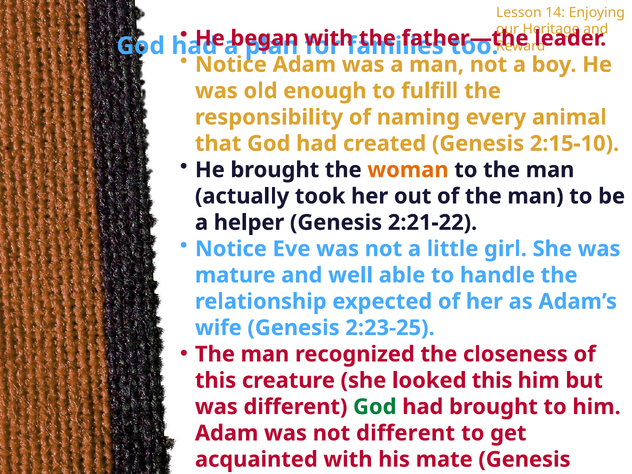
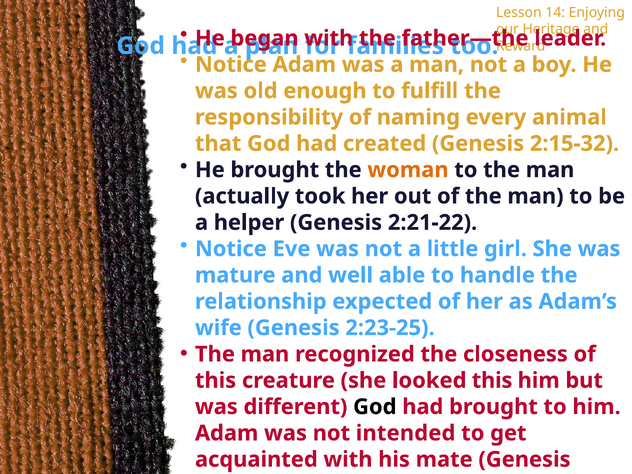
2:15-10: 2:15-10 -> 2:15-32 (574, 144)
God colour: green -> black (375, 407)
not different: different -> intended (406, 433)
